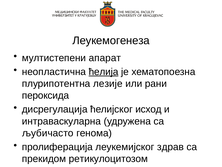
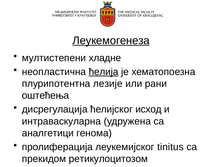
Леукемогенеза underline: none -> present (111, 40)
апарат: апарат -> хладне (105, 58)
пероксида: пероксида -> оштећења (45, 95)
љубичасто: љубичасто -> аналгетици (48, 133)
здрав: здрав -> tinitus (170, 147)
